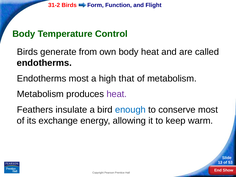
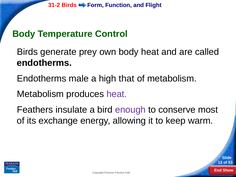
from: from -> prey (88, 52)
Endotherms most: most -> male (79, 78)
enough colour: blue -> purple (130, 110)
